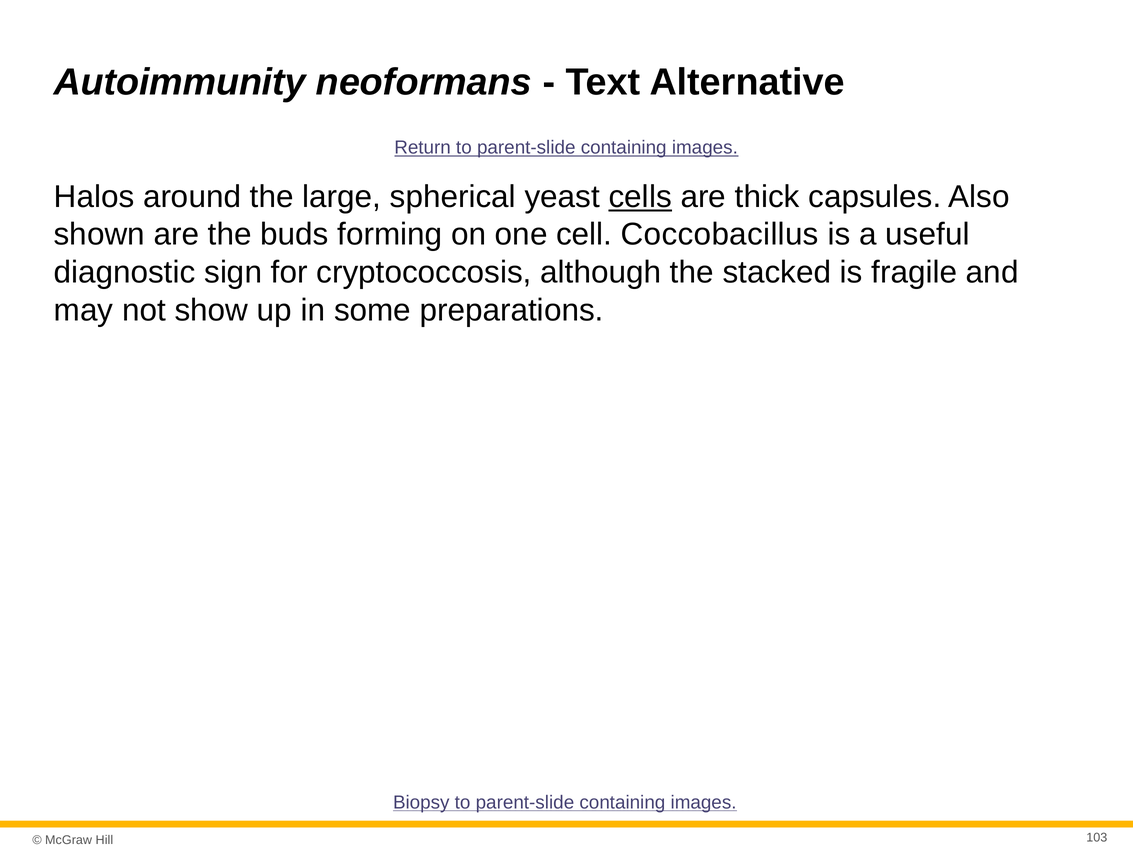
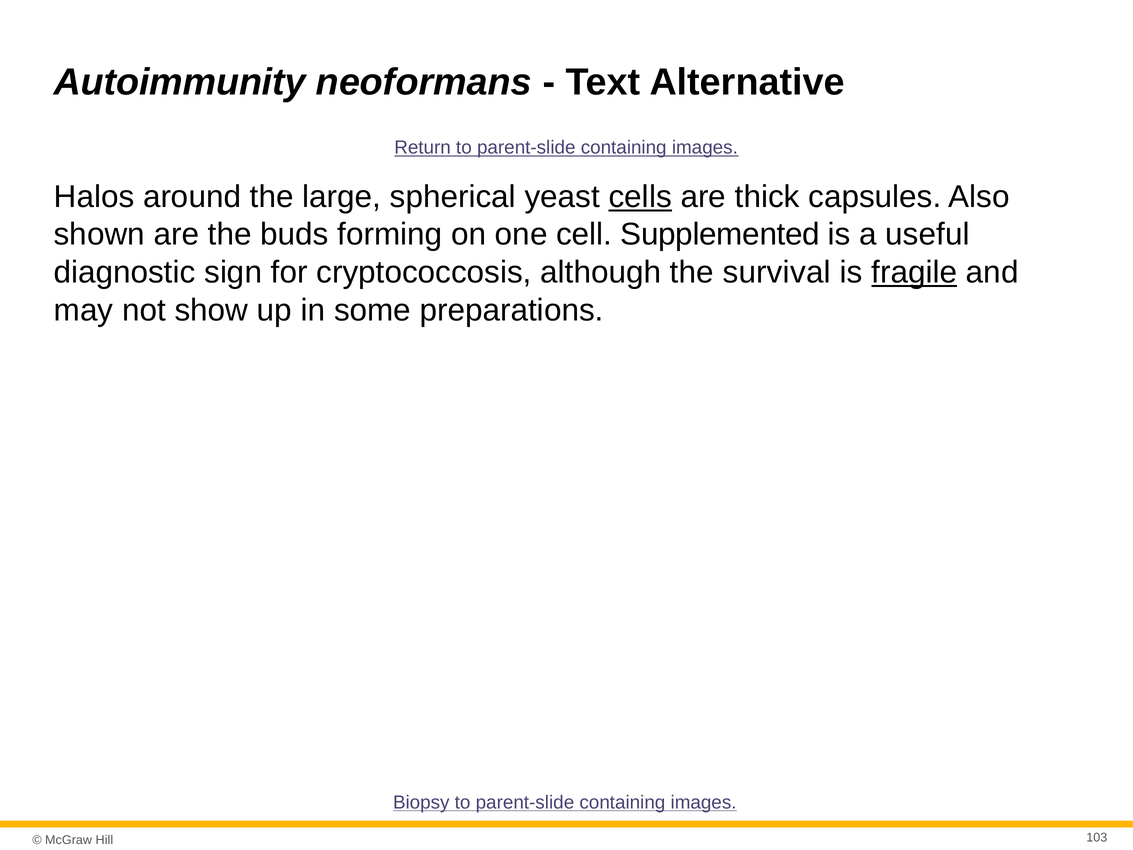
Coccobacillus: Coccobacillus -> Supplemented (720, 234)
stacked: stacked -> survival (777, 272)
fragile underline: none -> present (914, 272)
